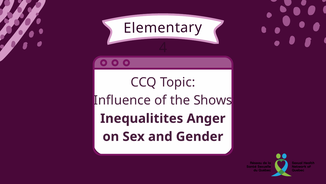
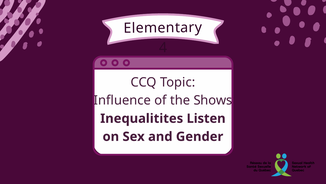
Anger: Anger -> Listen (206, 118)
